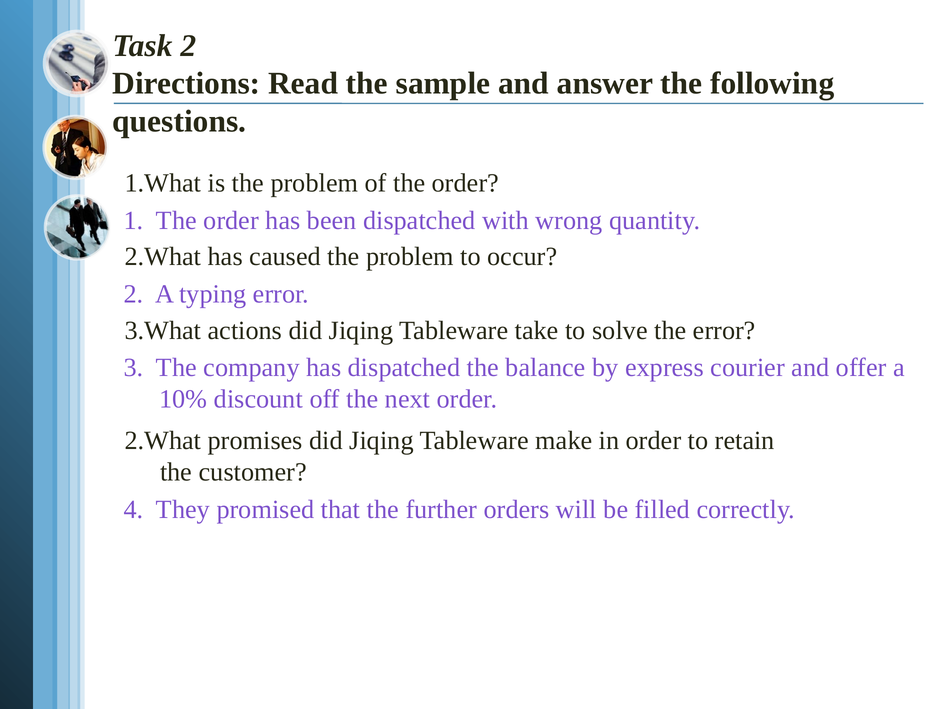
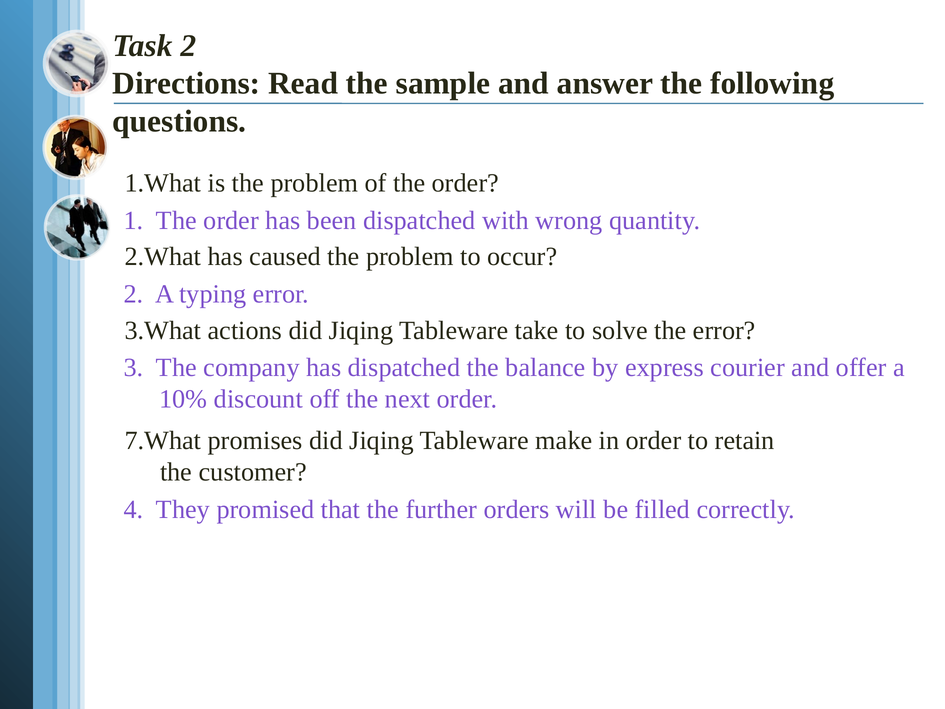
2.What: 2.What -> 7.What (163, 441)
